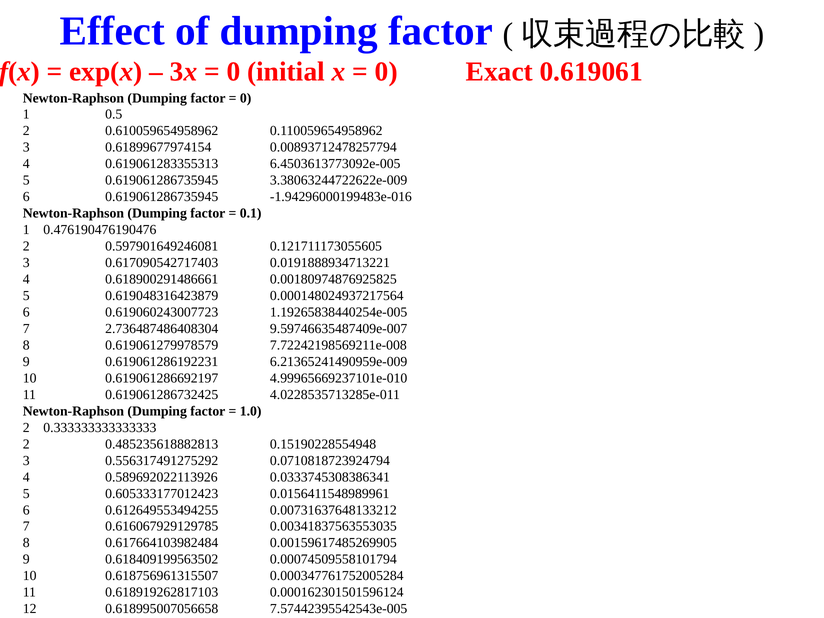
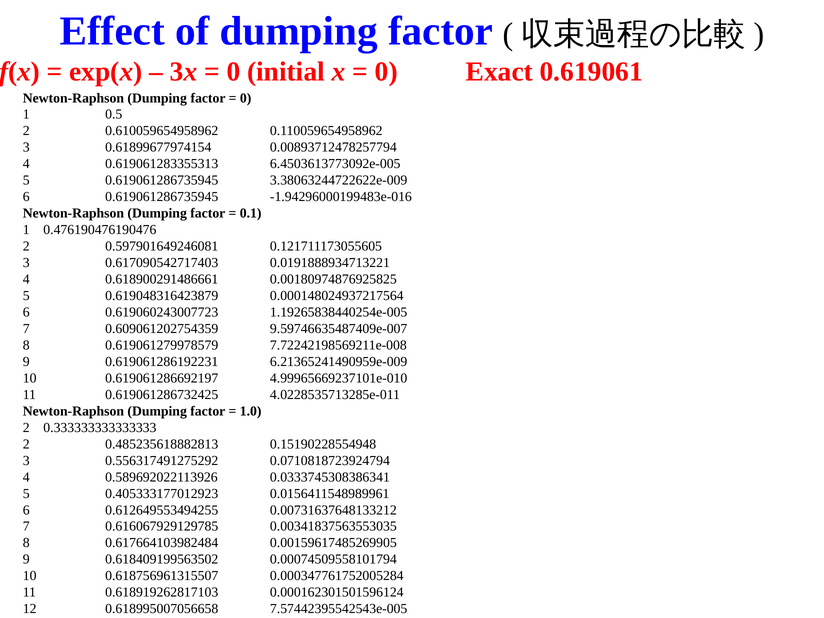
2.736487486408304: 2.736487486408304 -> 0.609061202754359 (162, 329)
0.605333177012423: 0.605333177012423 -> 0.405333177012923 (162, 494)
